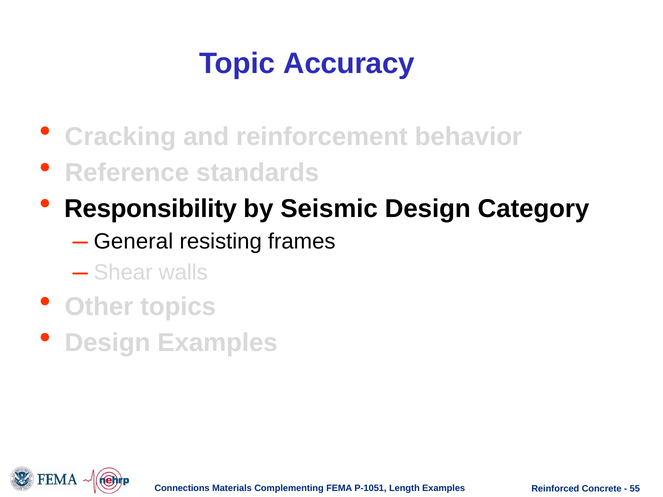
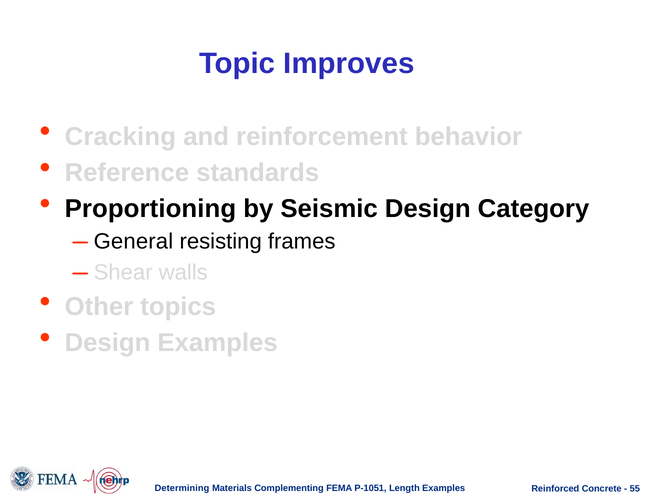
Accuracy: Accuracy -> Improves (349, 63)
Responsibility: Responsibility -> Proportioning (150, 209)
Connections: Connections -> Determining (182, 488)
